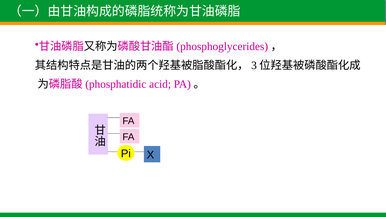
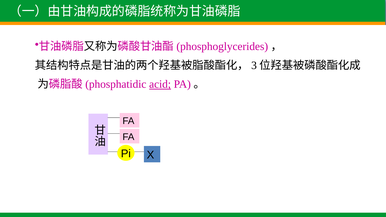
acid underline: none -> present (160, 84)
